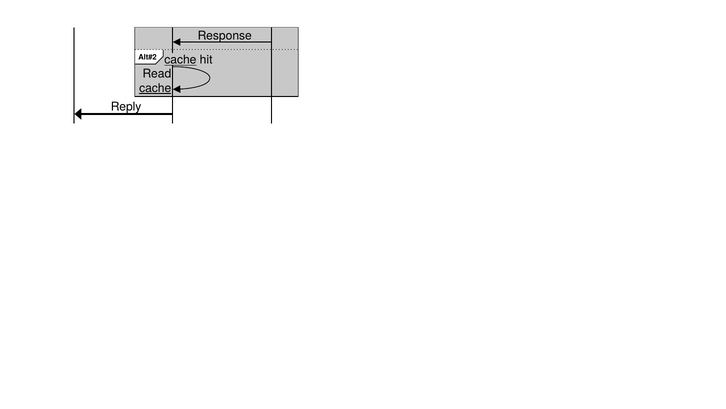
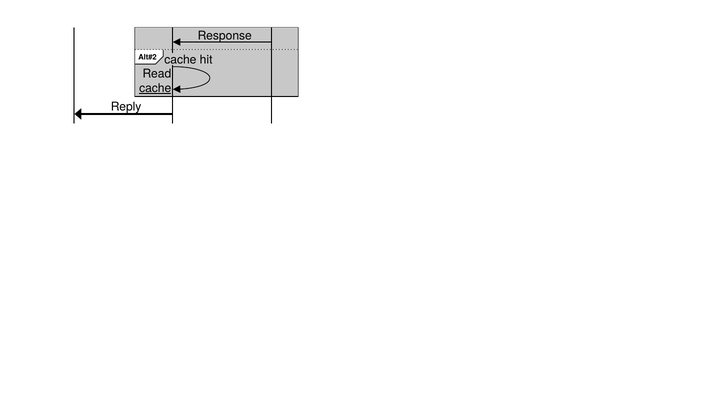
cache underline: present -> none (180, 60)
